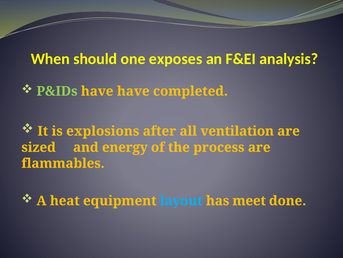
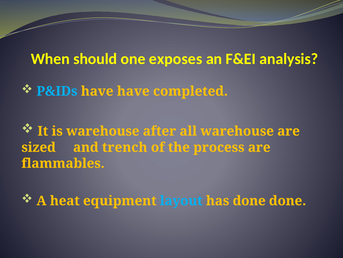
P&IDs colour: light green -> light blue (57, 91)
is explosions: explosions -> warehouse (103, 131)
all ventilation: ventilation -> warehouse (237, 131)
energy: energy -> trench (125, 147)
has meet: meet -> done (249, 200)
